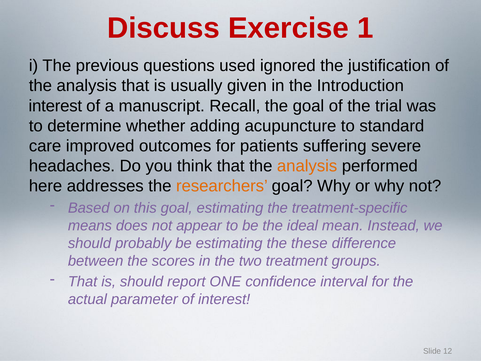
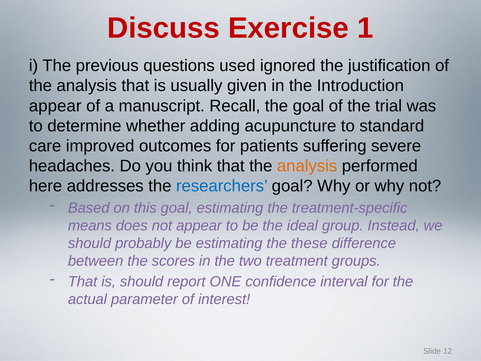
interest: interest -> appear (55, 106)
researchers colour: orange -> blue (222, 186)
mean: mean -> group (343, 225)
